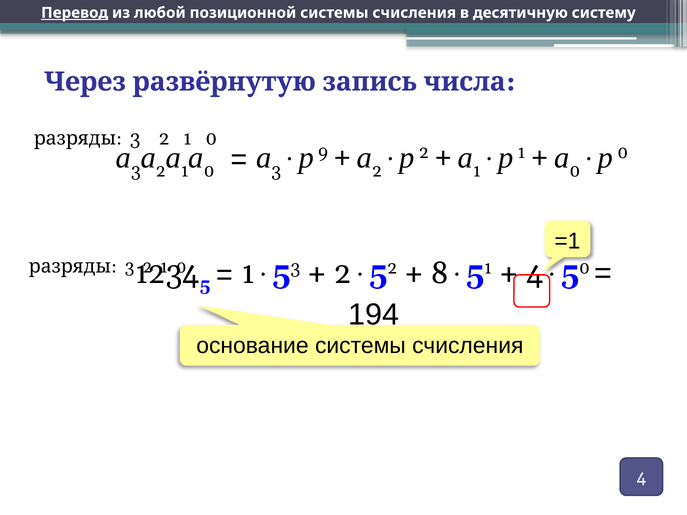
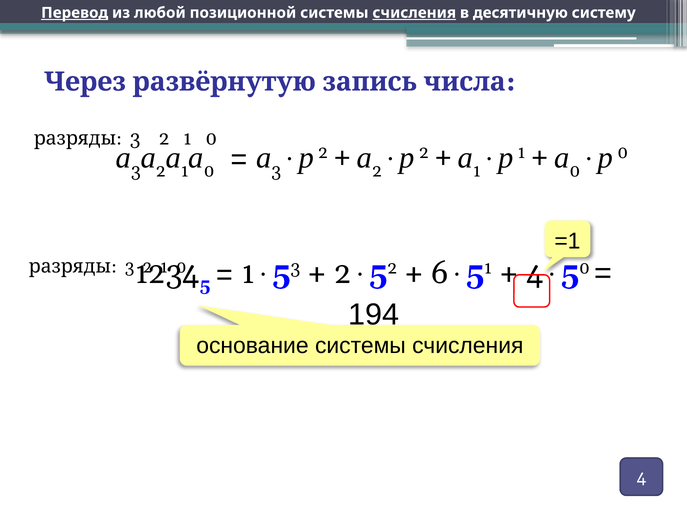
счисления underline: none -> present (414, 13)
9: 9 -> 2 (323, 153)
8: 8 -> 6 (440, 273)
